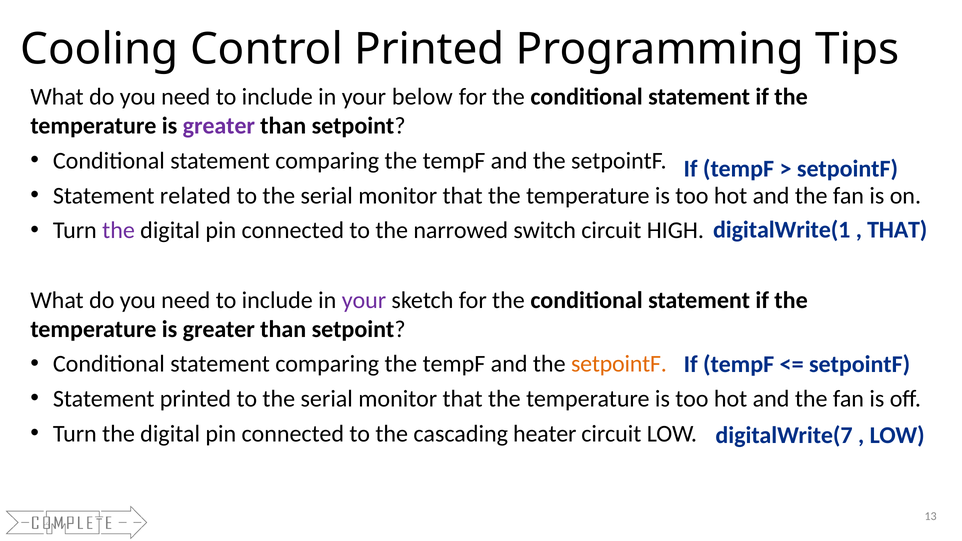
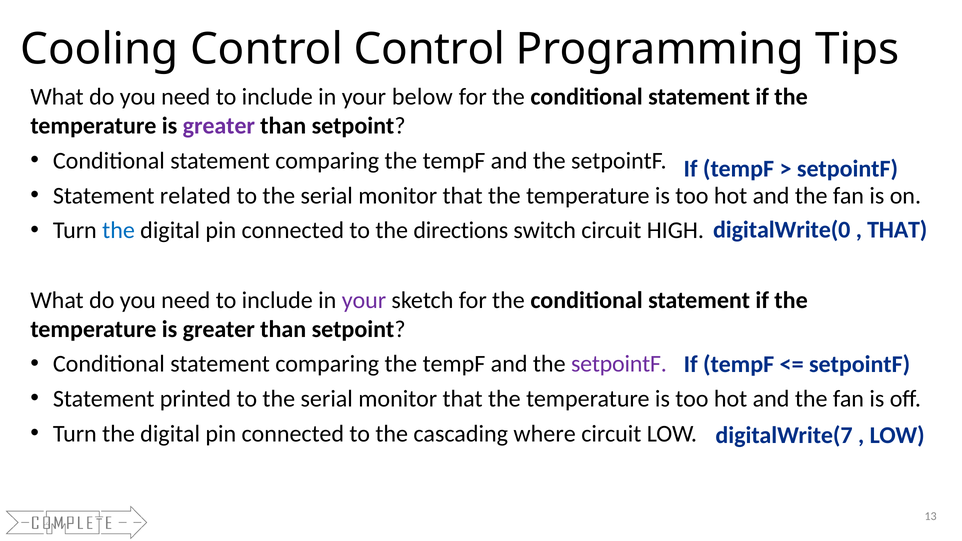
Control Printed: Printed -> Control (430, 49)
the colour: purple -> blue (119, 231)
narrowed: narrowed -> directions (461, 231)
digitalWrite(1: digitalWrite(1 -> digitalWrite(0 (782, 230)
setpointF colour: orange -> purple (619, 364)
heater: heater -> where (545, 434)
